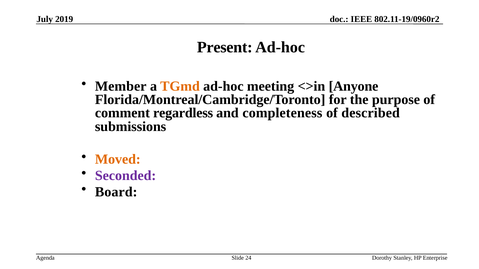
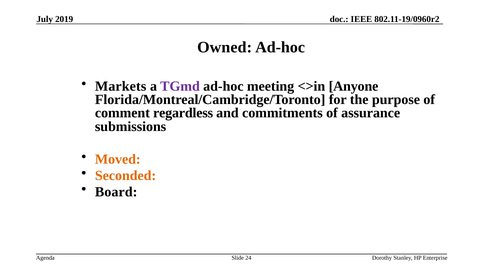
Present: Present -> Owned (225, 47)
Member: Member -> Markets (121, 86)
TGmd colour: orange -> purple (180, 86)
completeness: completeness -> commitments (282, 113)
described: described -> assurance (371, 113)
Seconded colour: purple -> orange (126, 176)
